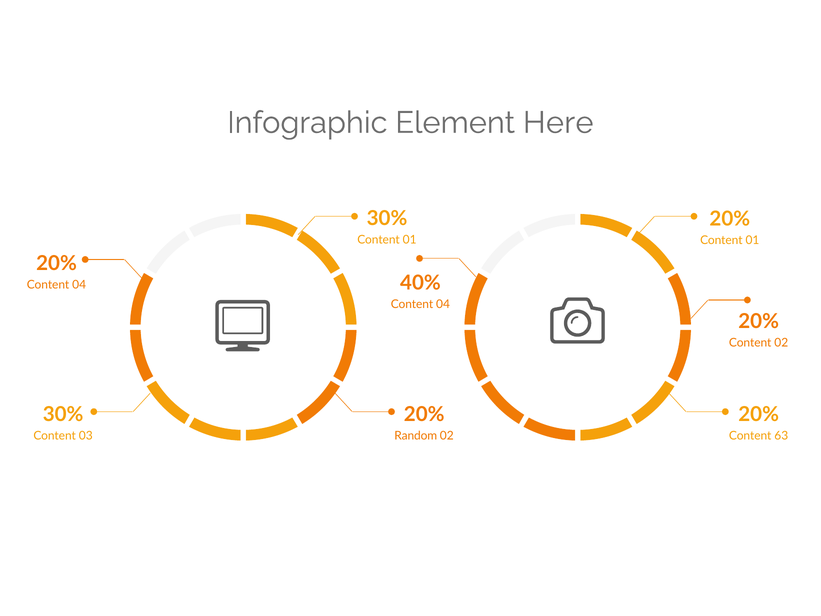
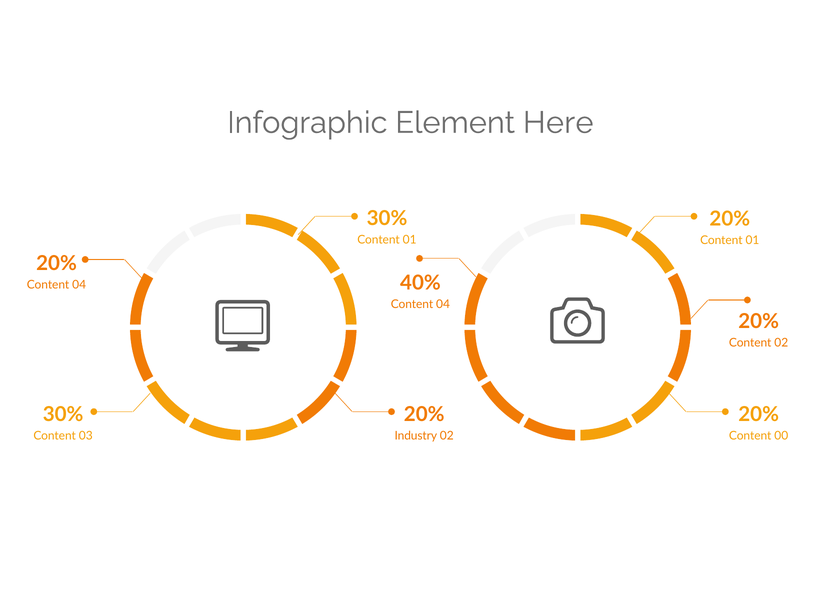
Random: Random -> Industry (416, 436)
63: 63 -> 00 (781, 436)
